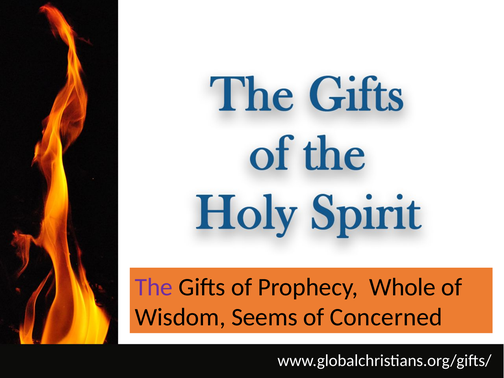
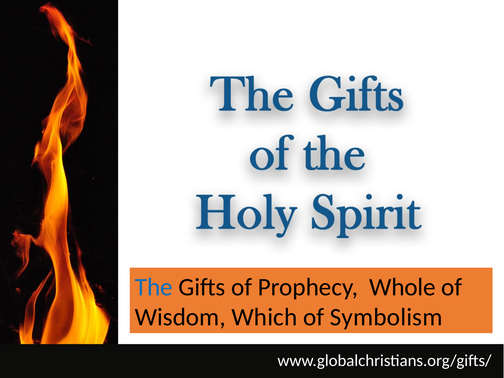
The colour: purple -> blue (154, 287)
Seems: Seems -> Which (264, 317)
Concerned: Concerned -> Symbolism (386, 317)
